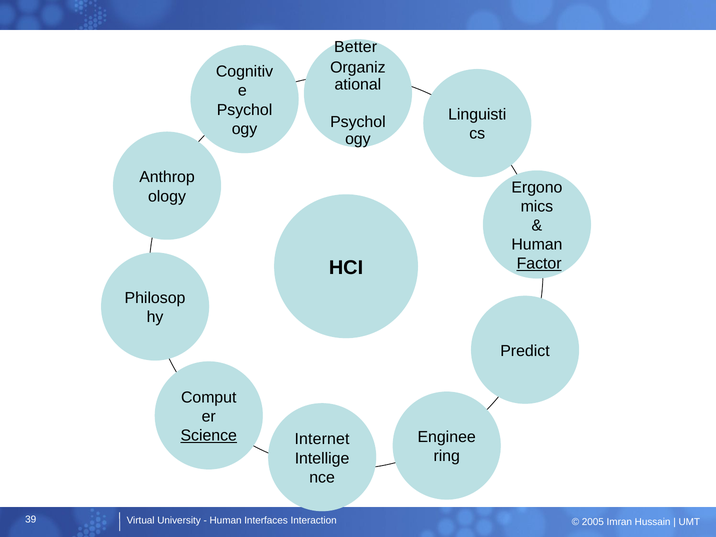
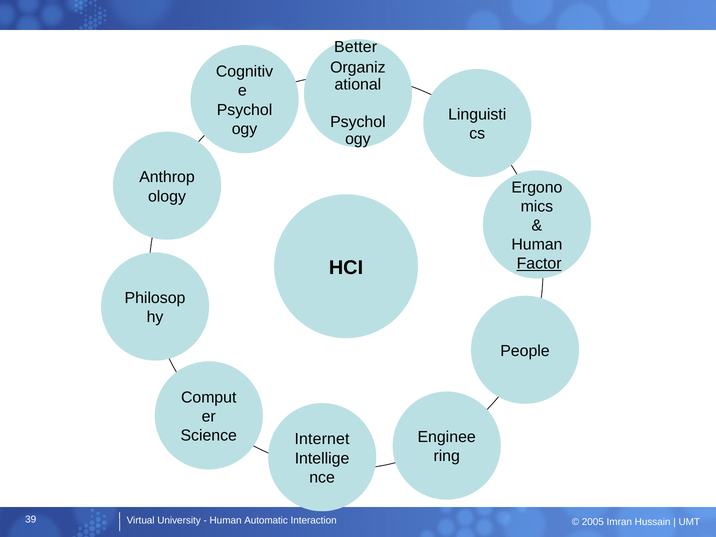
Predict: Predict -> People (525, 351)
Science underline: present -> none (209, 436)
Interfaces: Interfaces -> Automatic (266, 520)
